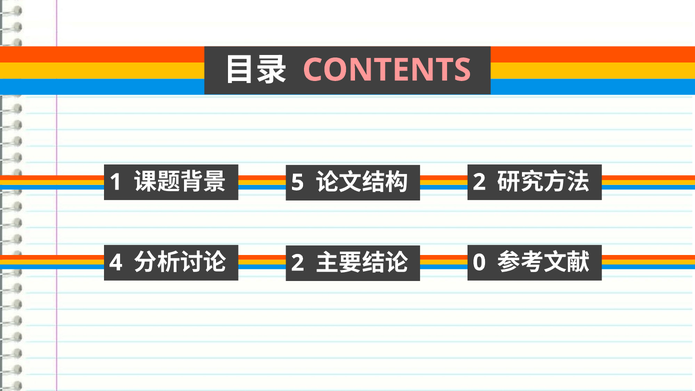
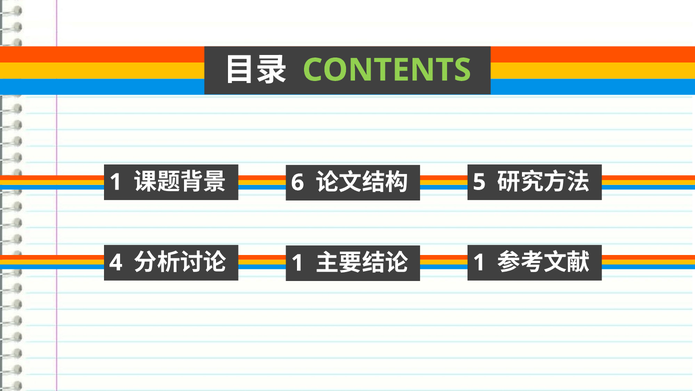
CONTENTS colour: pink -> light green (387, 70)
5: 5 -> 6 (298, 183)
2: 2 -> 5 (479, 182)
2: 2 -> 1 (298, 263)
0: 0 -> 1 (479, 263)
